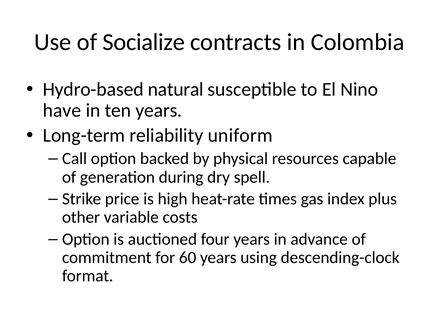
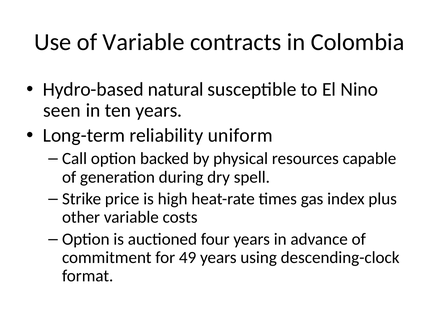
of Socialize: Socialize -> Variable (144, 42)
have: have -> seen (62, 111)
60: 60 -> 49 (188, 258)
